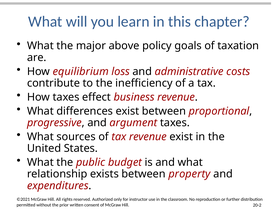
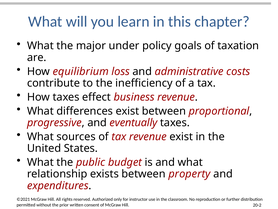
above: above -> under (124, 46)
argument: argument -> eventually (133, 122)
